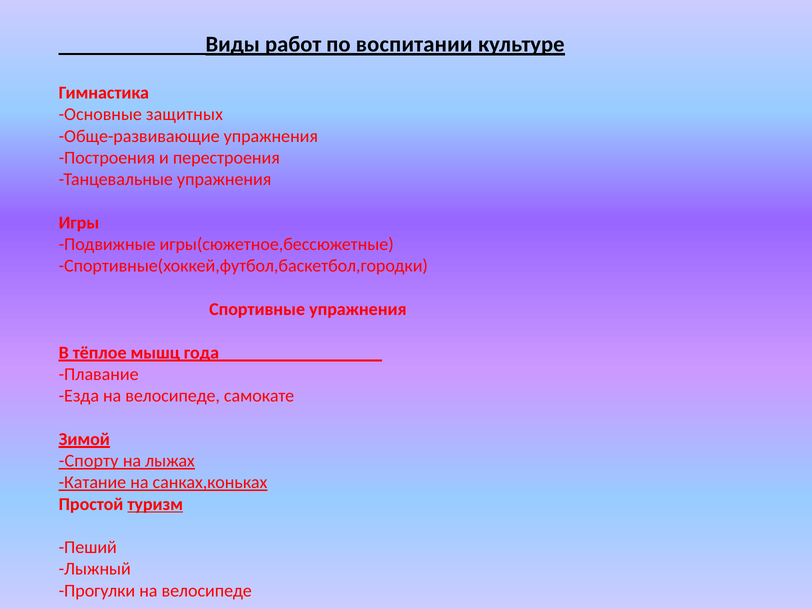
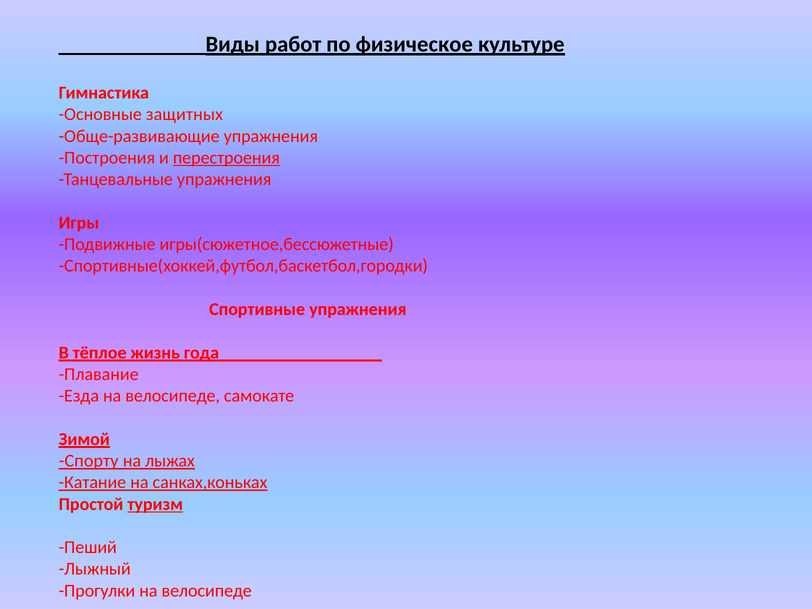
воспитании: воспитании -> физическое (414, 45)
перестроения underline: none -> present (226, 158)
мышц: мышц -> жизнь (155, 353)
